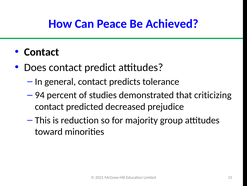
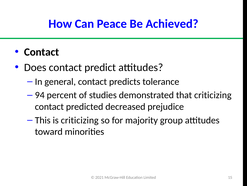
is reduction: reduction -> criticizing (80, 120)
